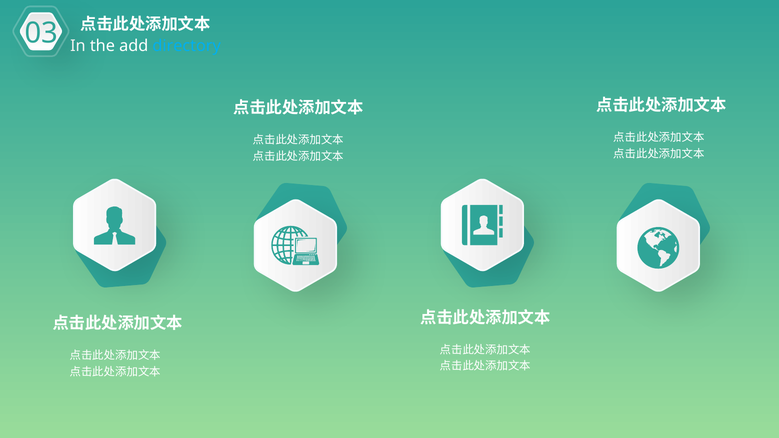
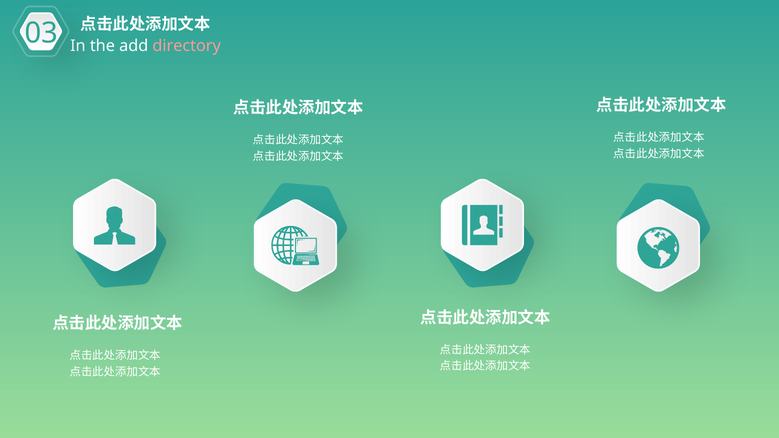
directory colour: light blue -> pink (187, 46)
